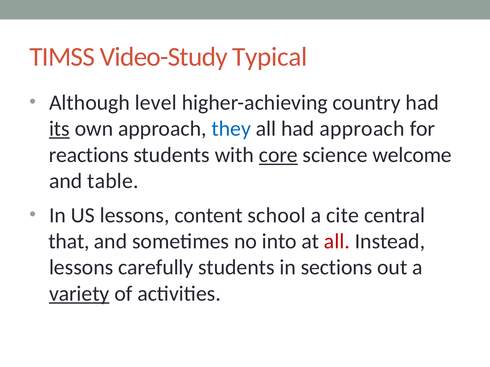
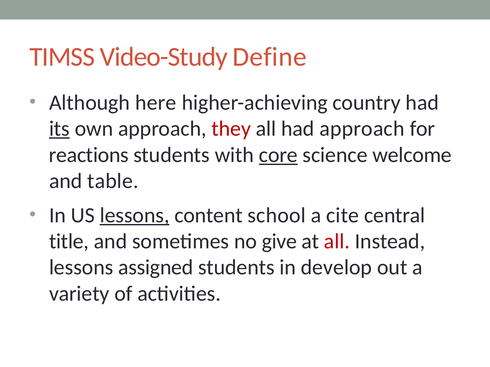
Typical: Typical -> Define (270, 57)
level: level -> here (156, 103)
they colour: blue -> red (231, 129)
lessons underline: none -> present (135, 216)
that: that -> title (69, 242)
into: into -> give (279, 242)
carefully: carefully -> assigned (156, 268)
sections: sections -> develop (336, 268)
variety underline: present -> none (79, 294)
